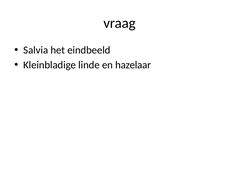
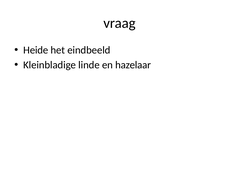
Salvia: Salvia -> Heide (36, 50)
